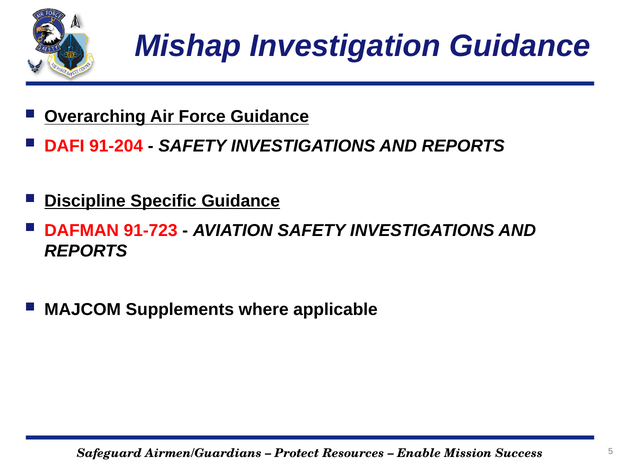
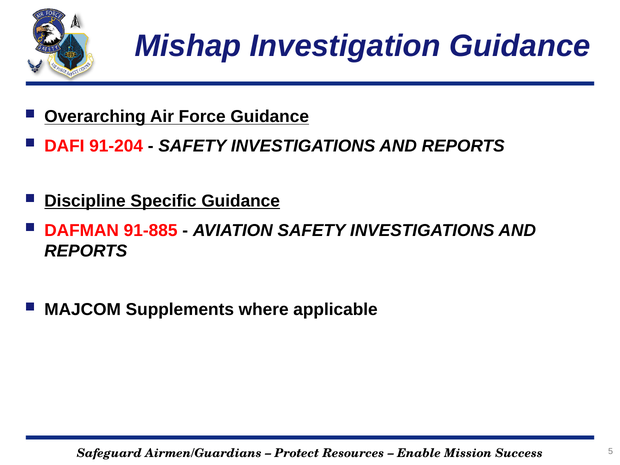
91-723: 91-723 -> 91-885 (151, 230)
